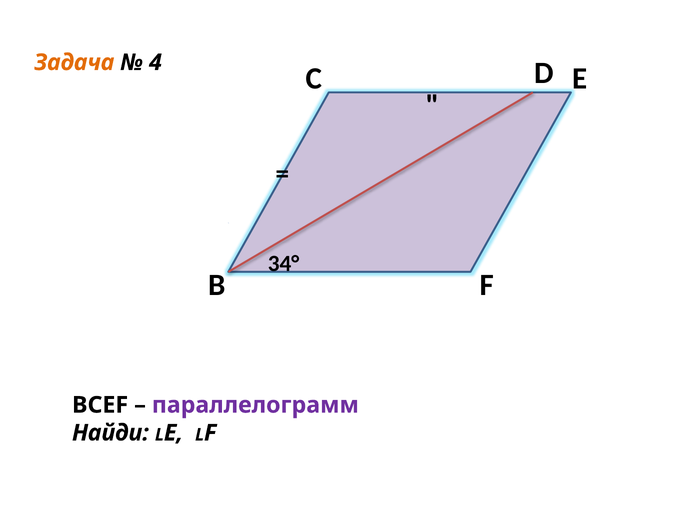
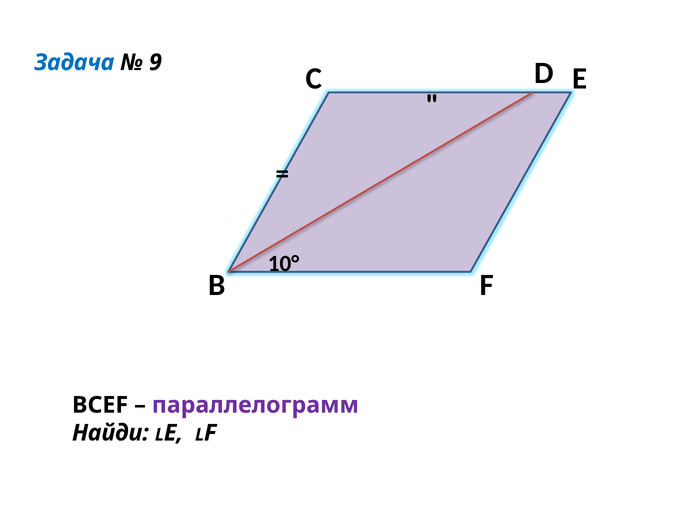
Задача colour: orange -> blue (74, 62)
4: 4 -> 9 (155, 62)
34°: 34° -> 10° (284, 264)
